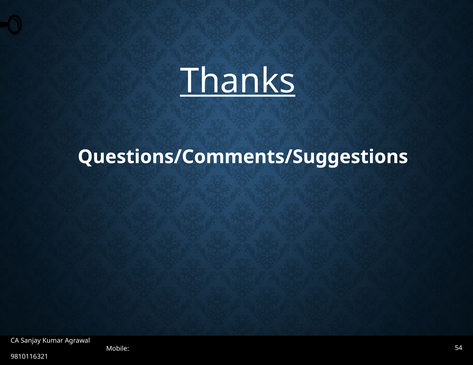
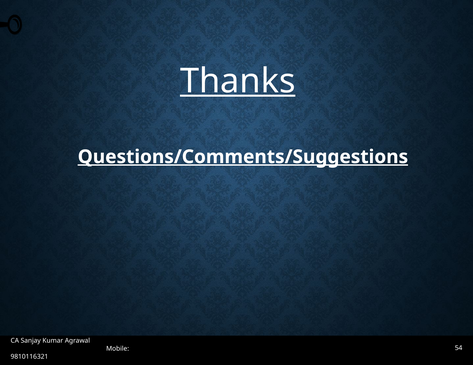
Questions/Comments/Suggestions underline: none -> present (243, 157)
